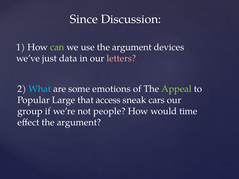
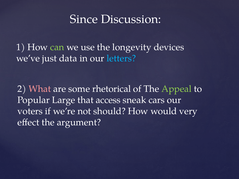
use the argument: argument -> longevity (132, 47)
letters colour: pink -> light blue (121, 58)
What colour: light blue -> pink (40, 89)
emotions: emotions -> rhetorical (112, 89)
group: group -> voters (30, 111)
people: people -> should (109, 111)
time: time -> very (188, 111)
